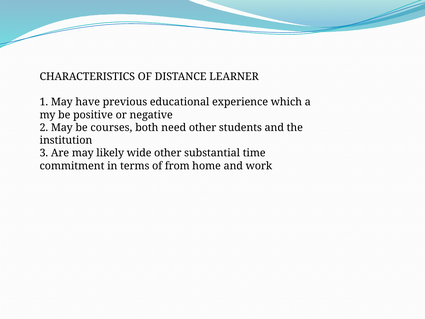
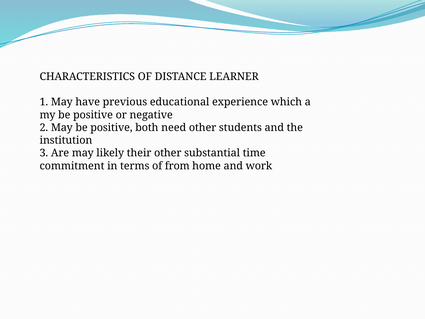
May be courses: courses -> positive (111, 127)
wide: wide -> their (139, 153)
